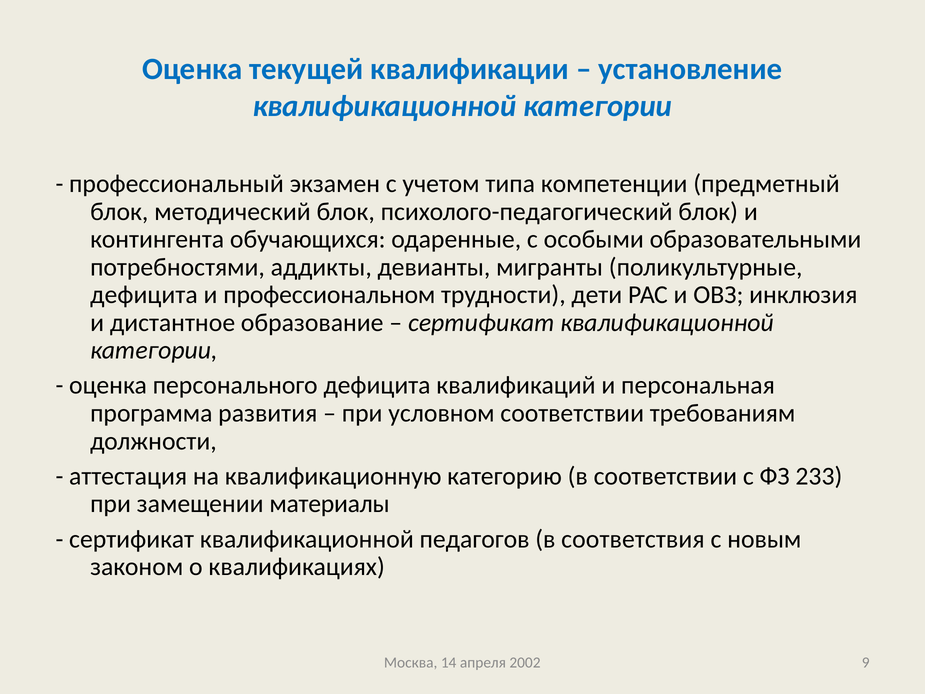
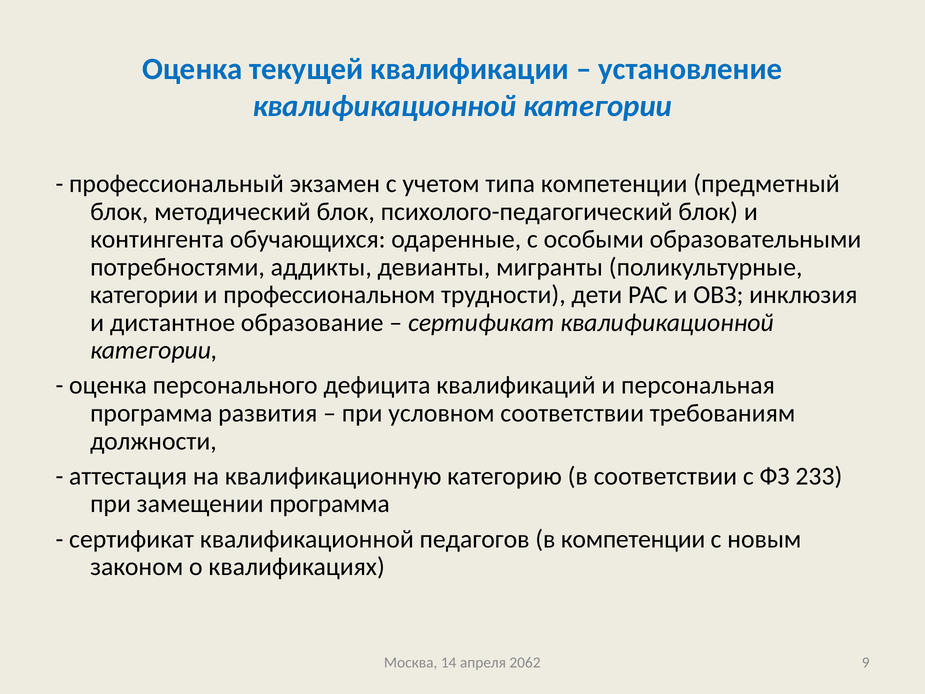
дефицита: дефицита -> категории (144, 295)
замещении материалы: материалы -> программа (330, 504)
в соответствия: соответствия -> компетенции (633, 539)
2002: 2002 -> 2062 (525, 662)
